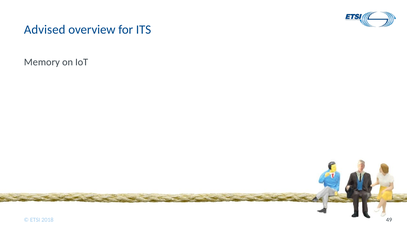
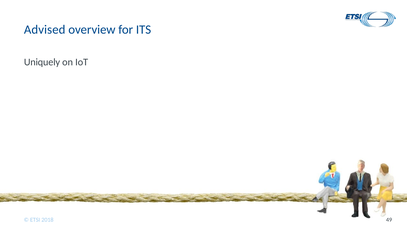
Memory: Memory -> Uniquely (42, 62)
